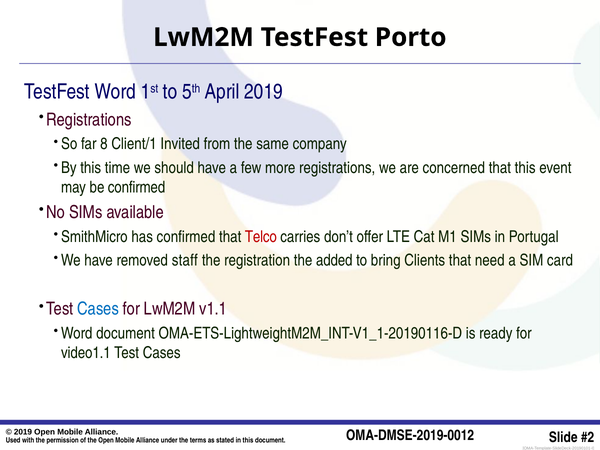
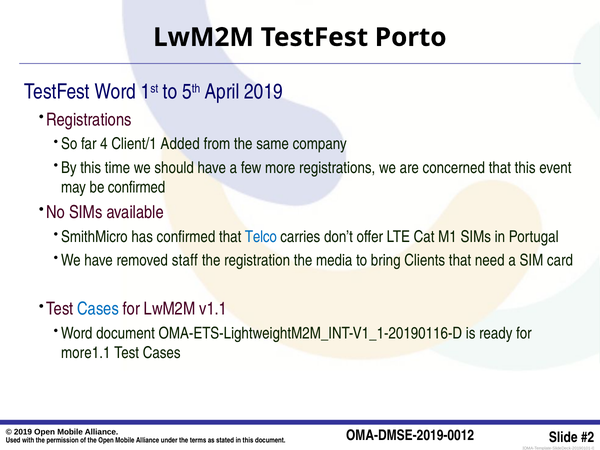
8: 8 -> 4 (104, 144)
Invited: Invited -> Added (180, 144)
Telco colour: red -> blue (261, 237)
added: added -> media (334, 260)
video1.1: video1.1 -> more1.1 (86, 353)
